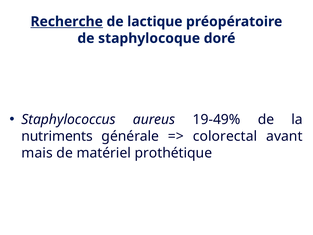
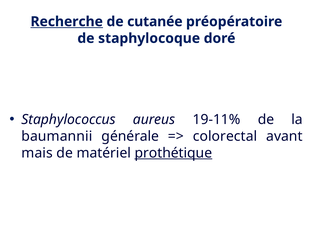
lactique: lactique -> cutanée (155, 22)
19-49%: 19-49% -> 19-11% (217, 119)
nutriments: nutriments -> baumannii (57, 136)
prothétique underline: none -> present (173, 153)
